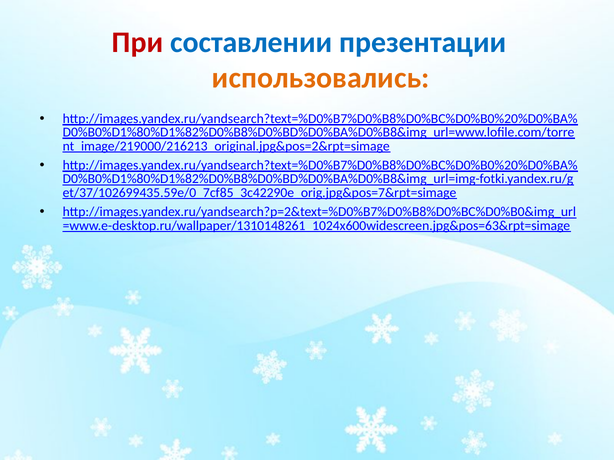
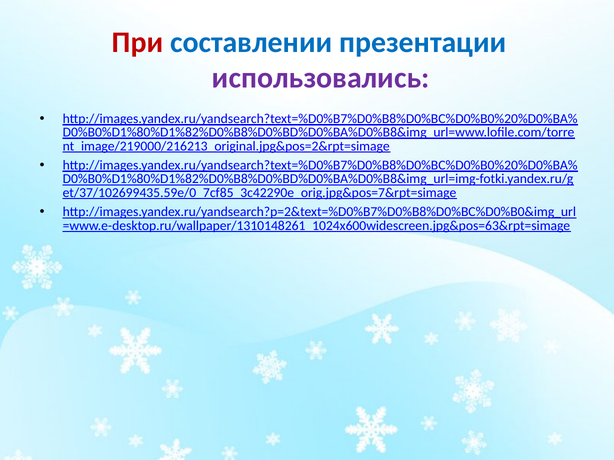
использовались colour: orange -> purple (321, 78)
